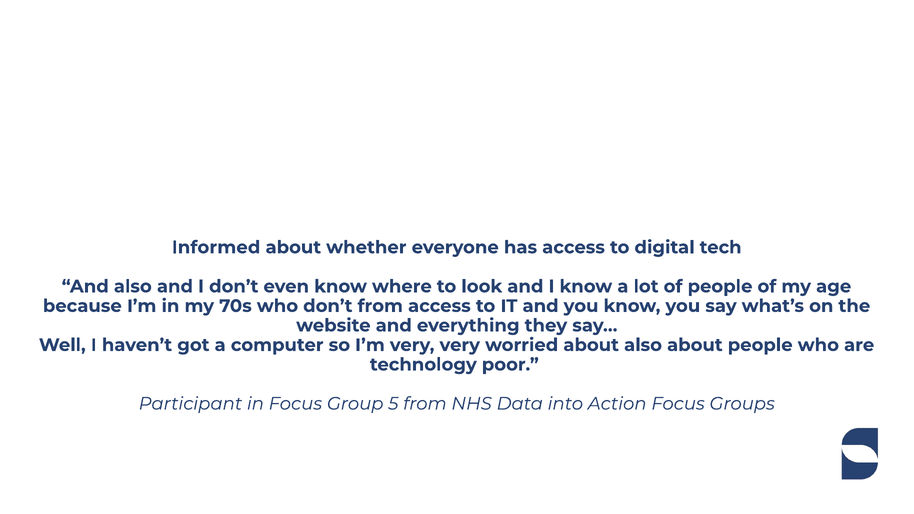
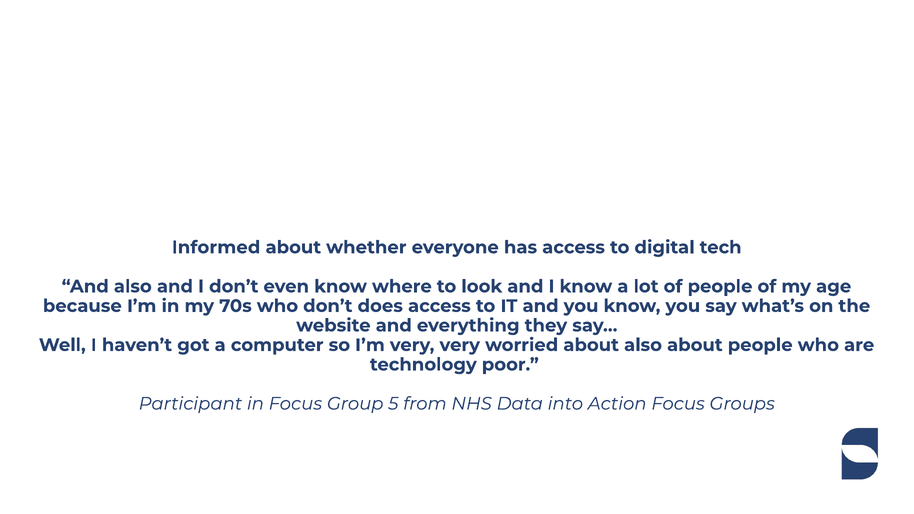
don’t from: from -> does (380, 306)
